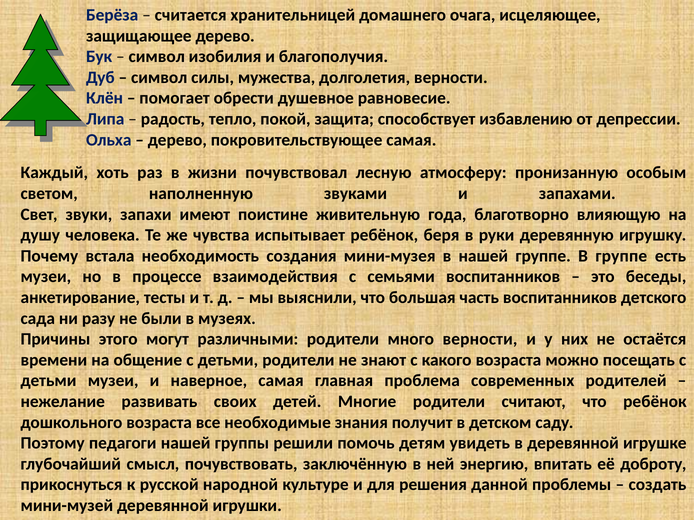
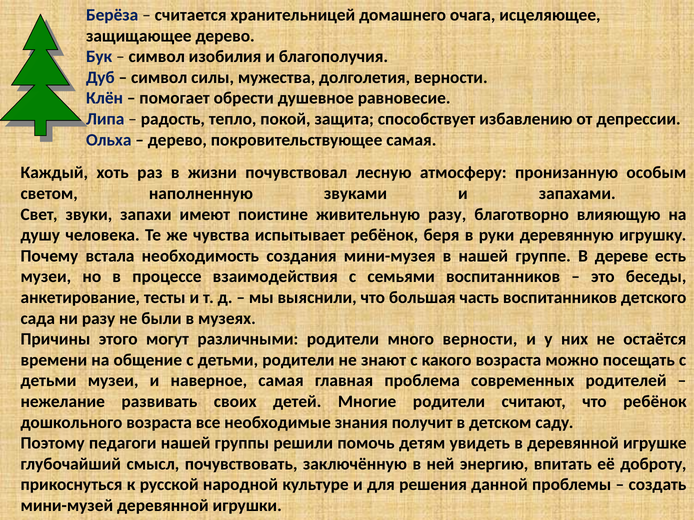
живительную года: года -> разу (447, 215)
В группе: группе -> дереве (621, 256)
